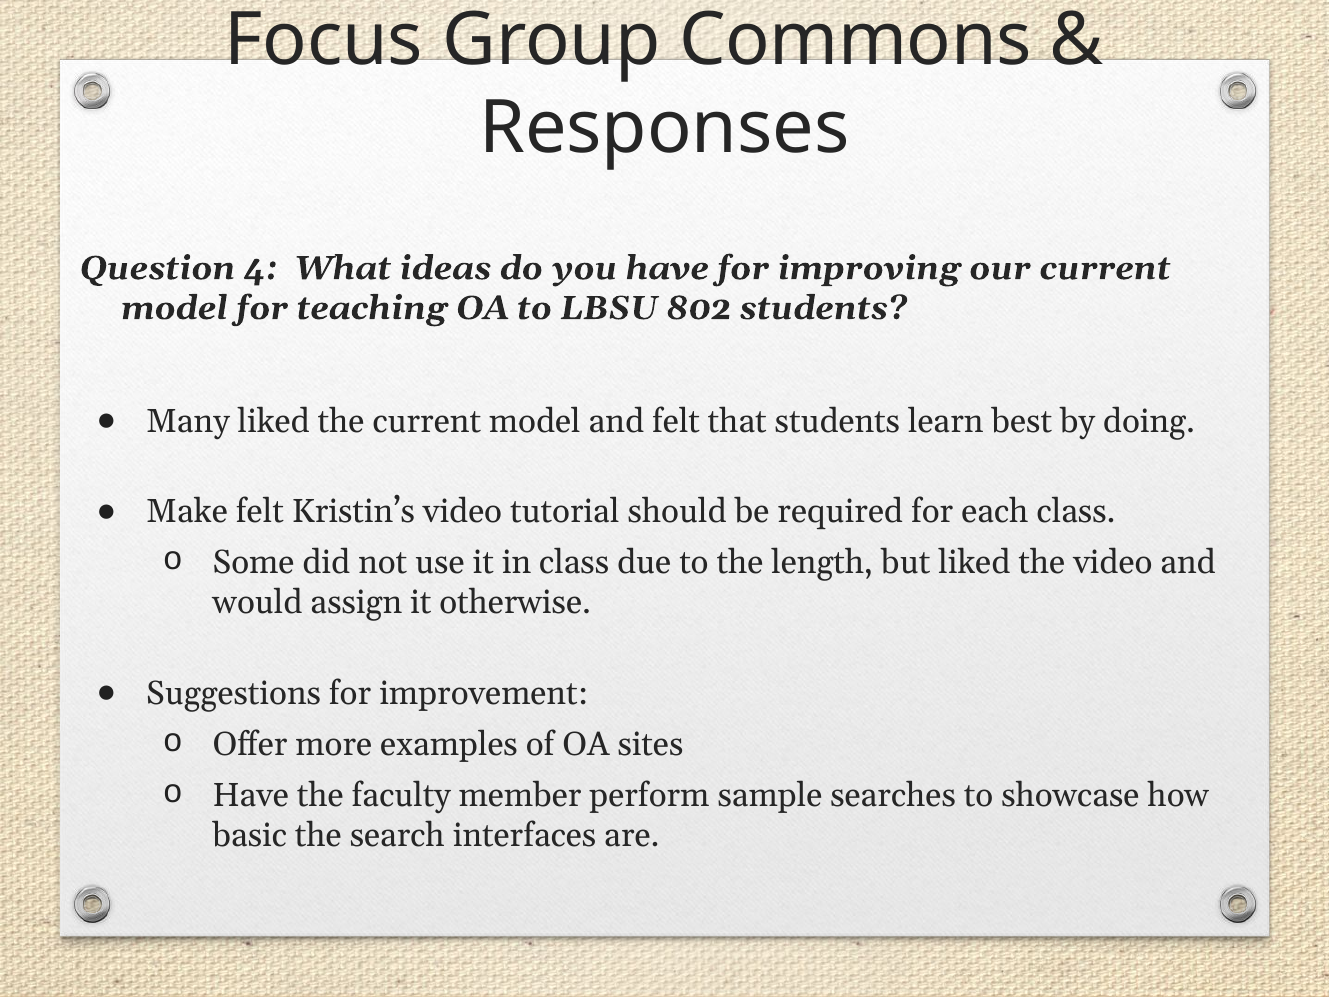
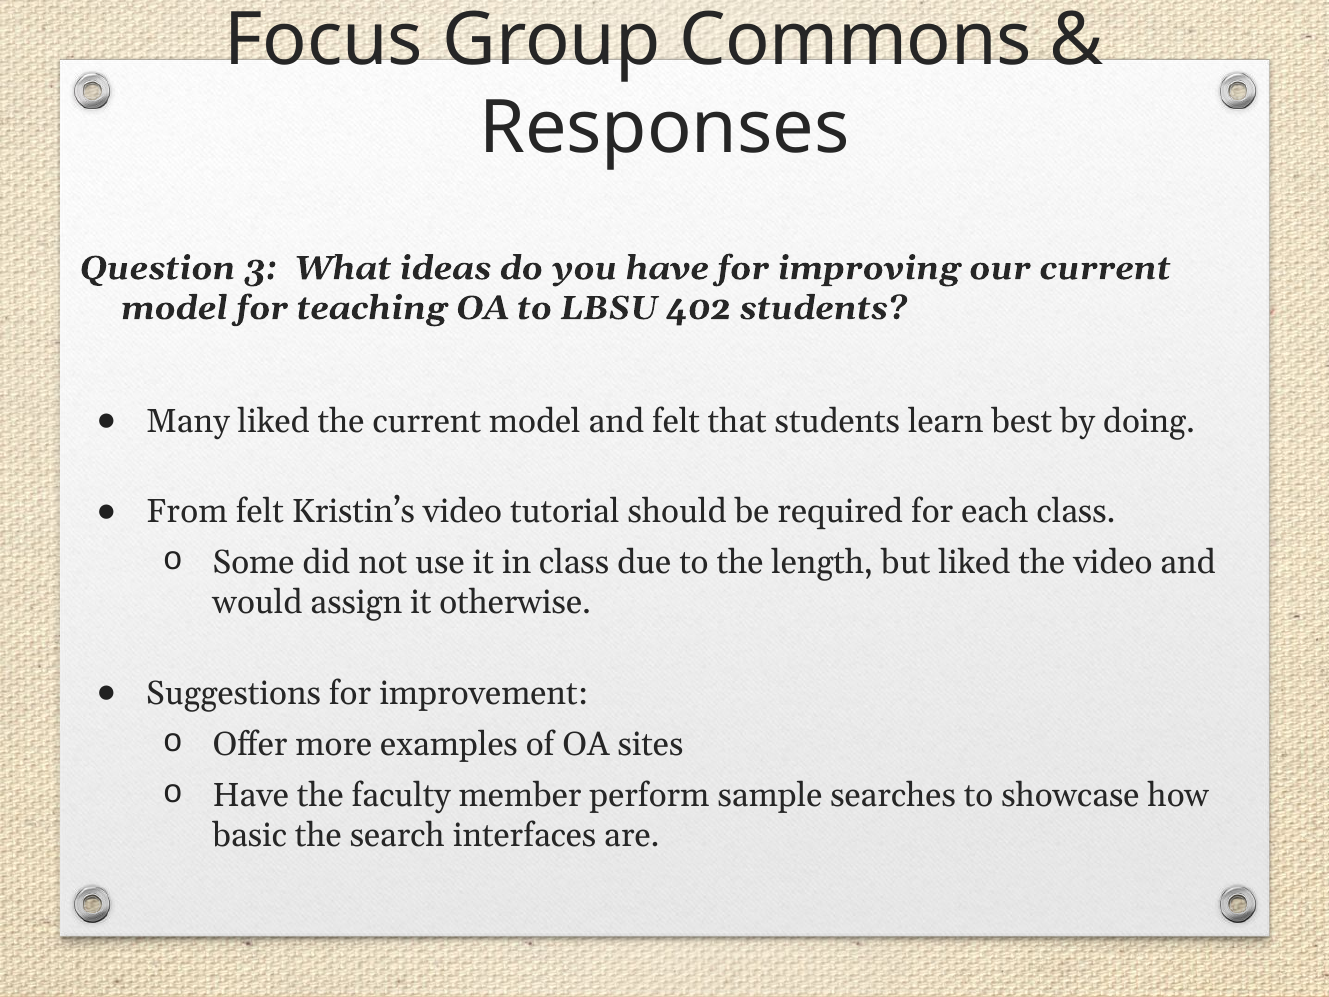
4: 4 -> 3 (261, 268)
802: 802 -> 402 (699, 308)
Make: Make -> From (187, 512)
